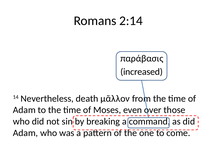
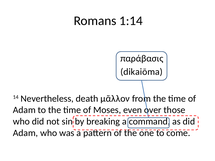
2:14: 2:14 -> 1:14 (131, 21)
increased: increased -> dikaiōma (142, 72)
